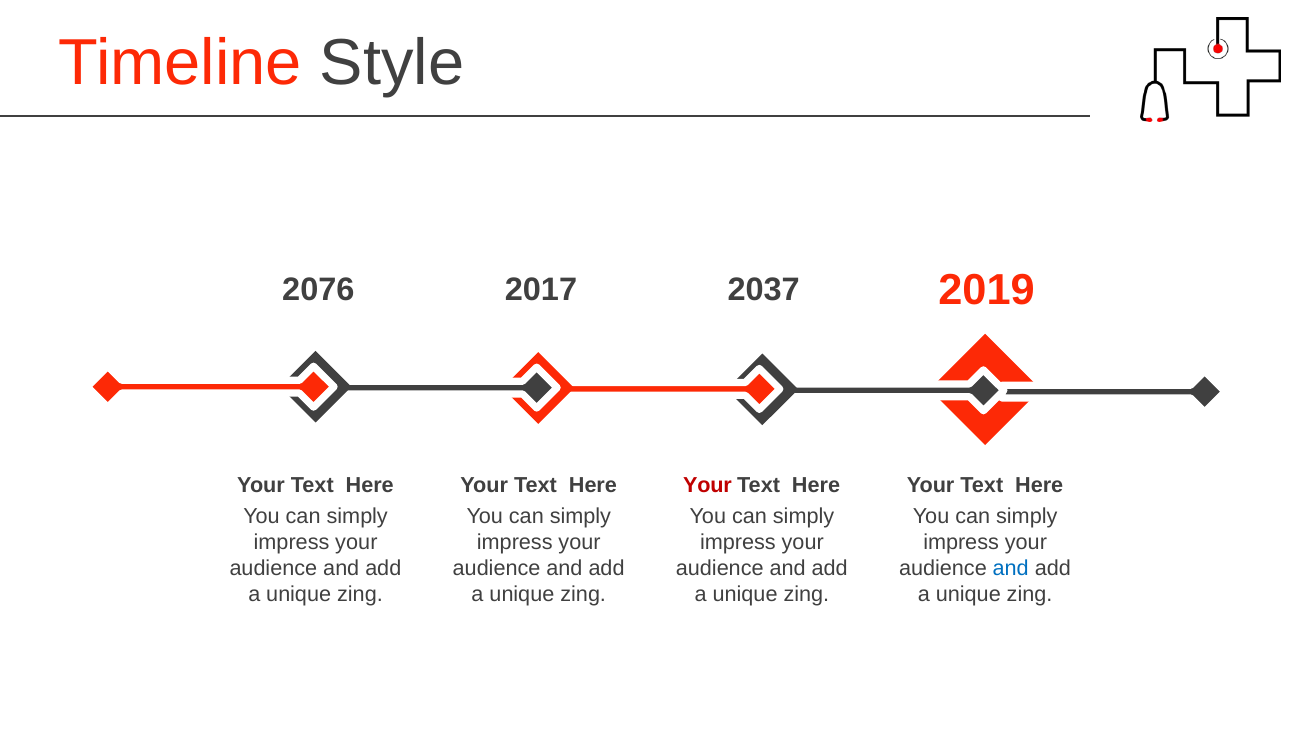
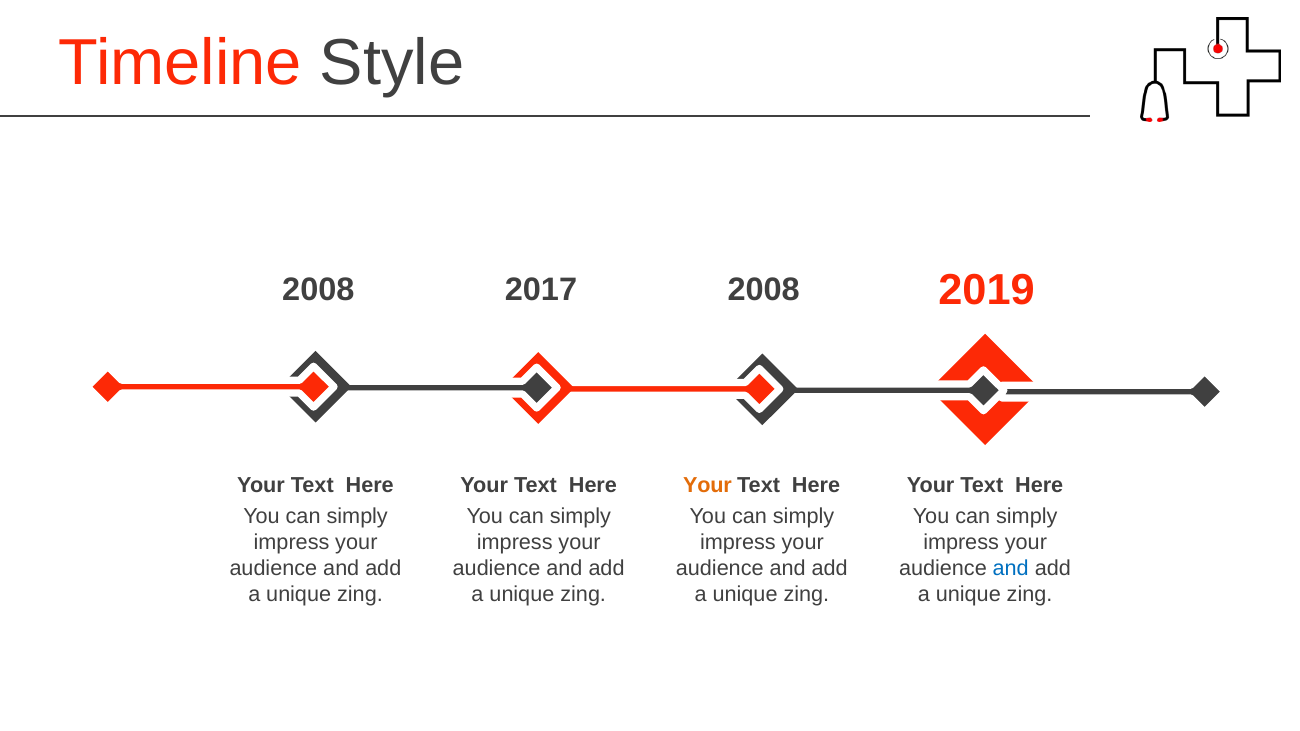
2076: 2076 -> 2008 (318, 290)
2037: 2037 -> 2008 (764, 290)
Your colour: red -> orange (707, 486)
